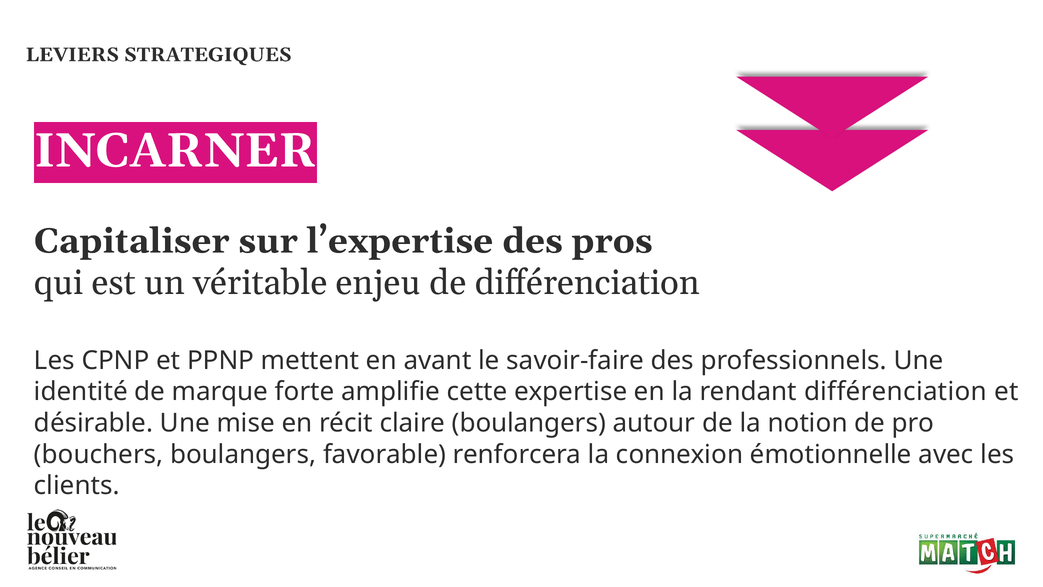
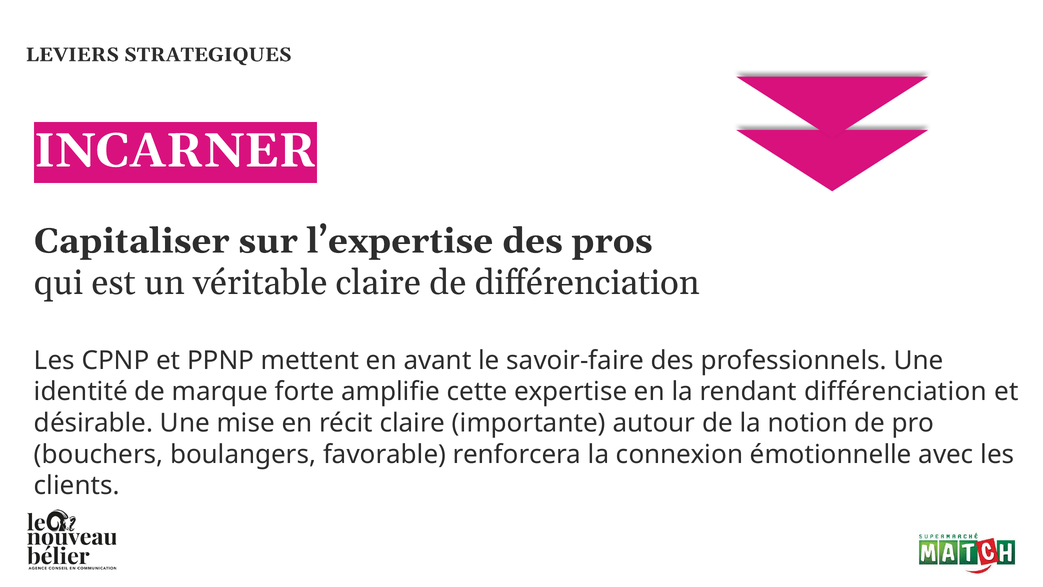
véritable enjeu: enjeu -> claire (378, 283)
claire boulangers: boulangers -> importante (529, 423)
